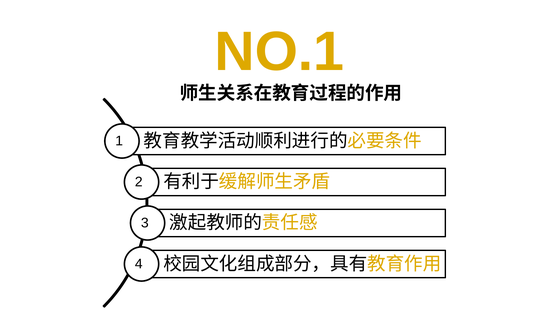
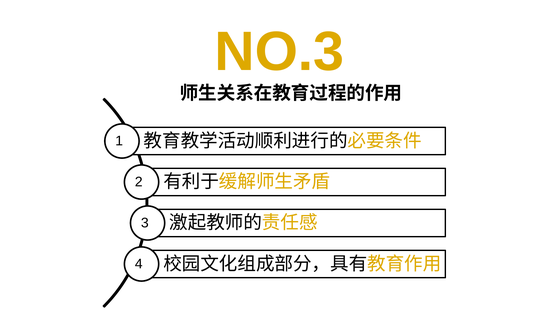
NO.1: NO.1 -> NO.3 (279, 52)
